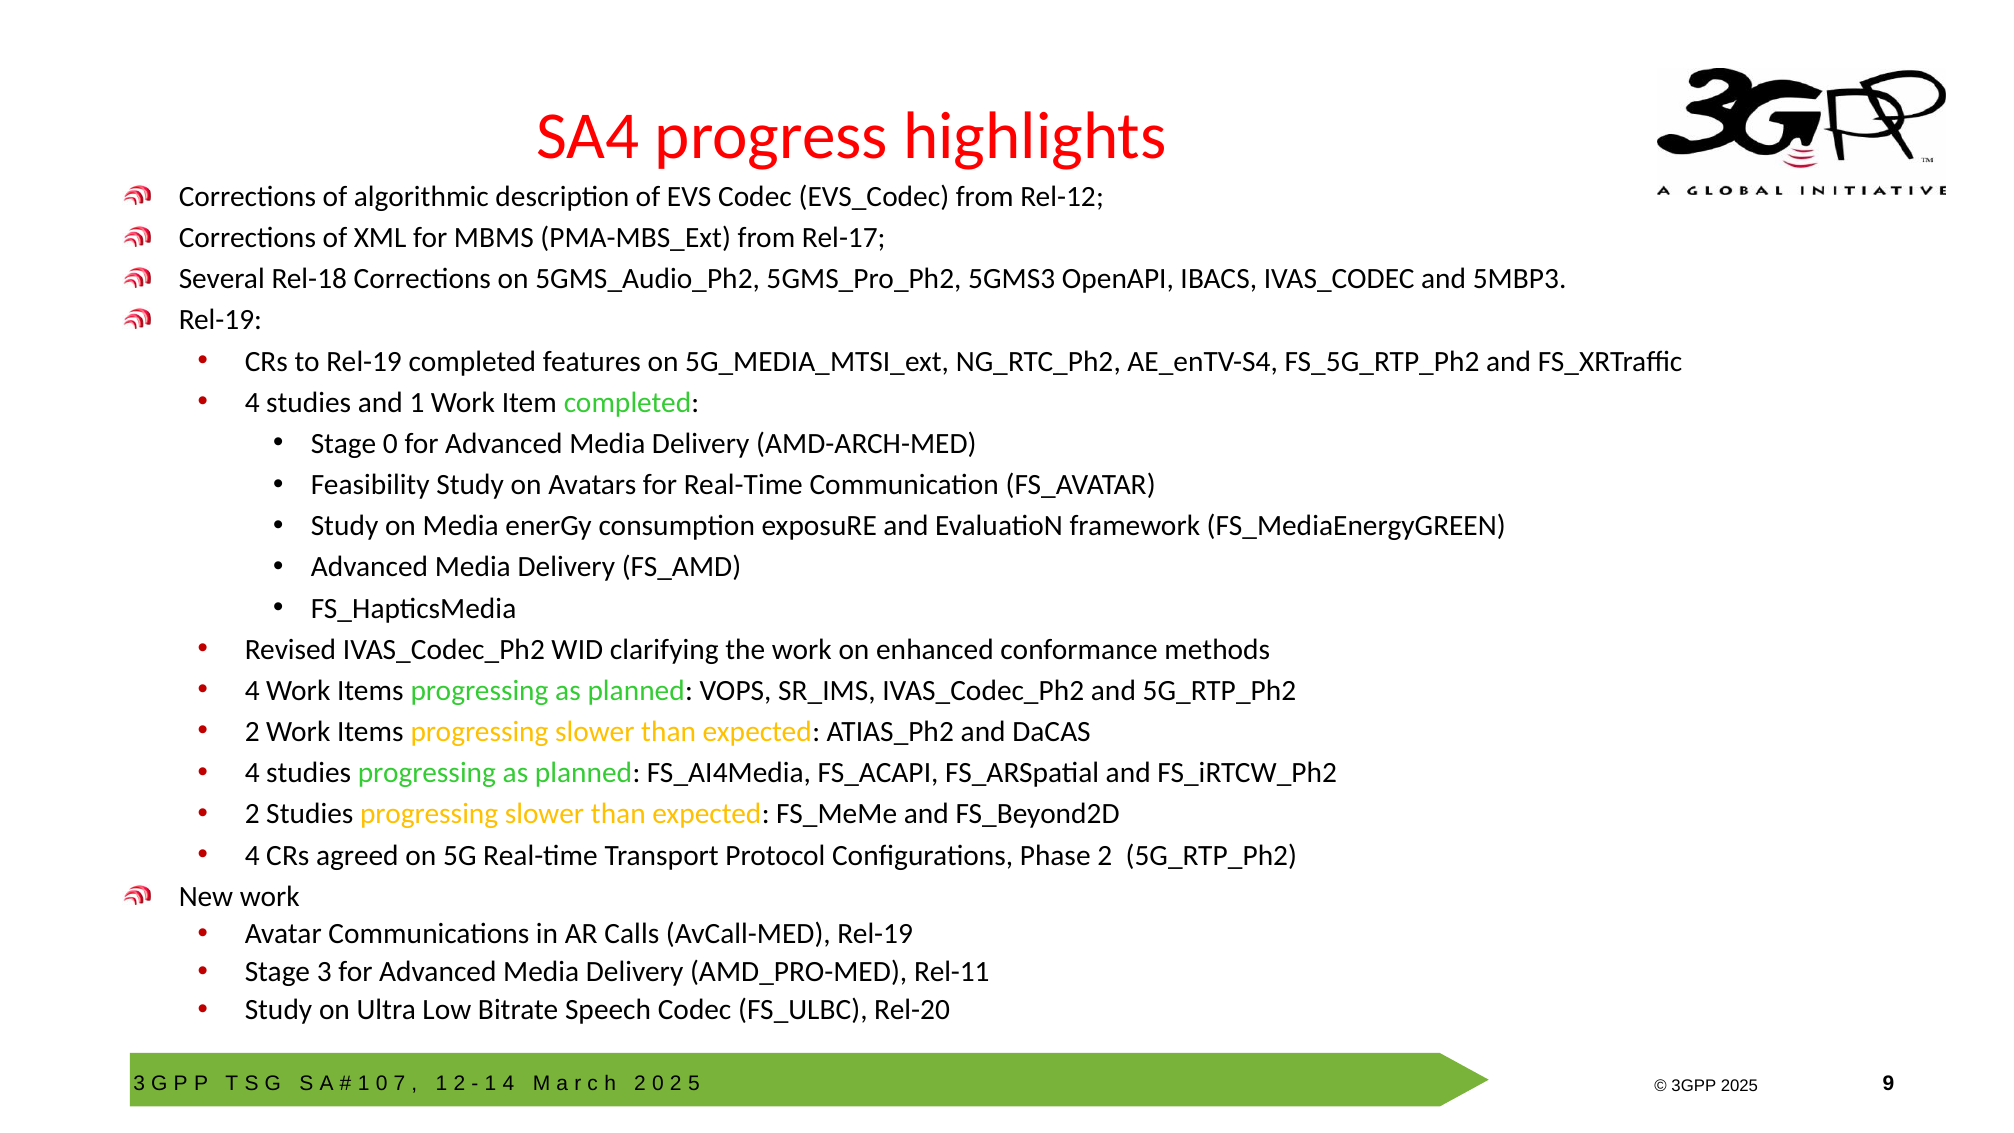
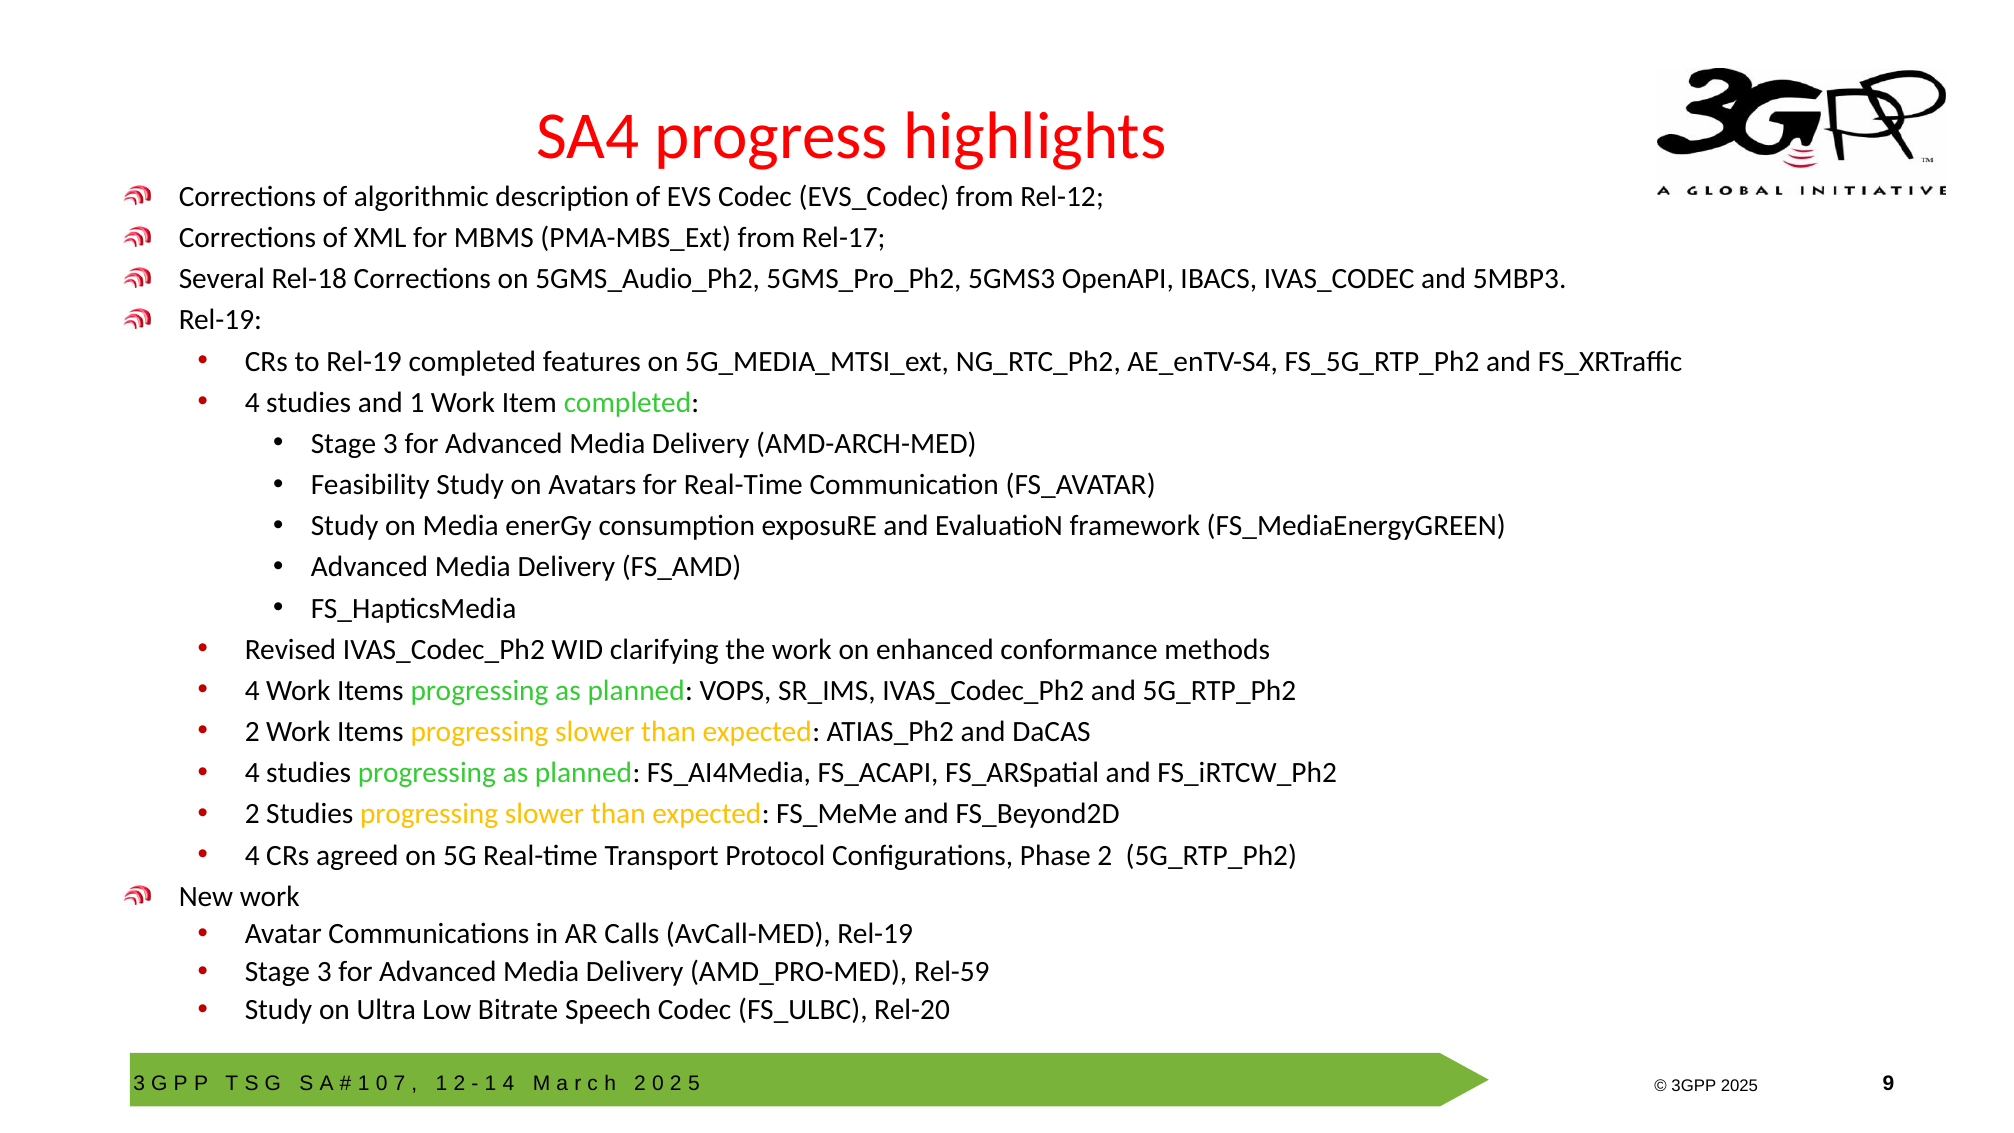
0: 0 -> 3 (390, 444)
Rel-11: Rel-11 -> Rel-59 (952, 972)
